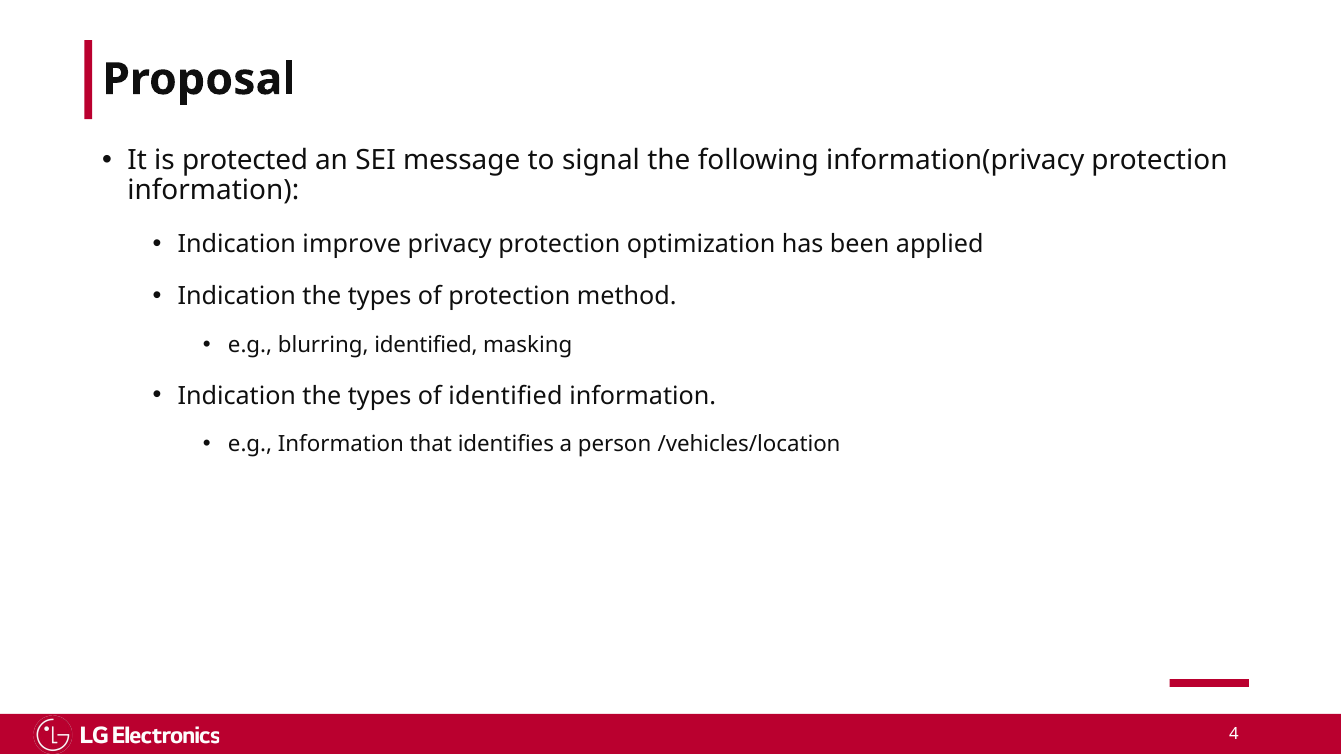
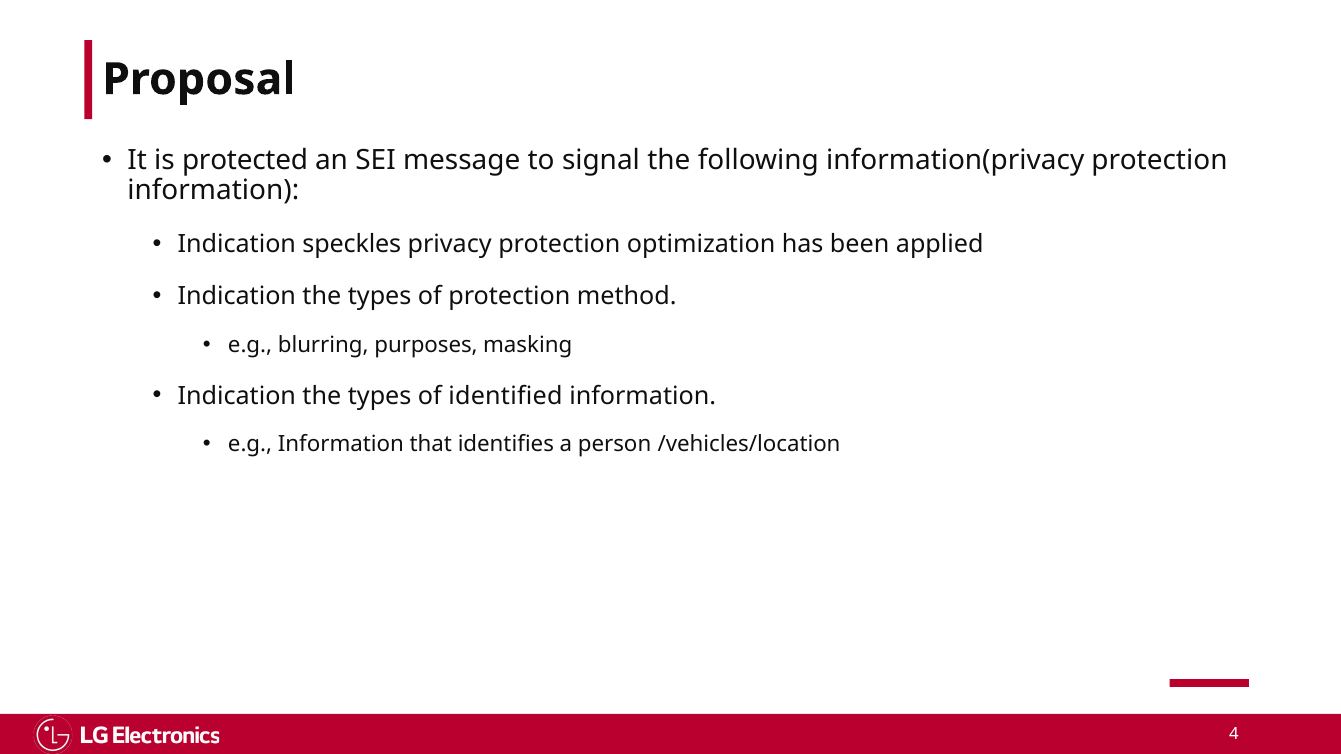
improve: improve -> speckles (352, 245)
blurring identified: identified -> purposes (426, 345)
